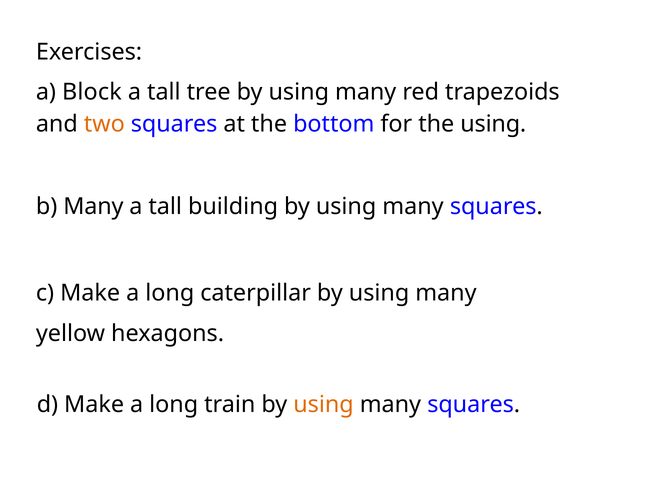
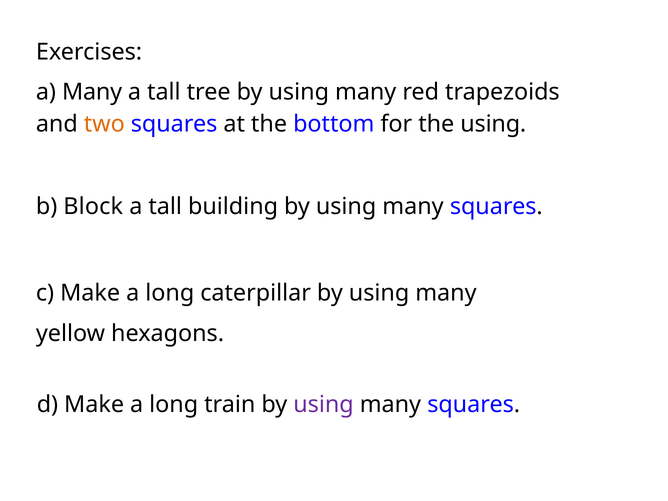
a Block: Block -> Many (92, 92)
b Many: Many -> Block (93, 206)
using colour: orange -> purple (324, 404)
